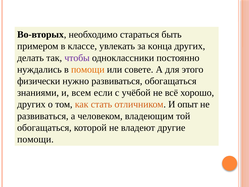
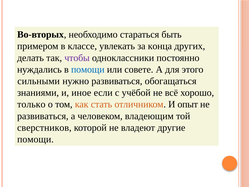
помощи colour: orange -> blue (88, 69)
физически: физически -> сильными (39, 81)
всем: всем -> иное (81, 93)
других: других -> только (31, 104)
обогащаться: обогащаться -> сверстников (44, 128)
